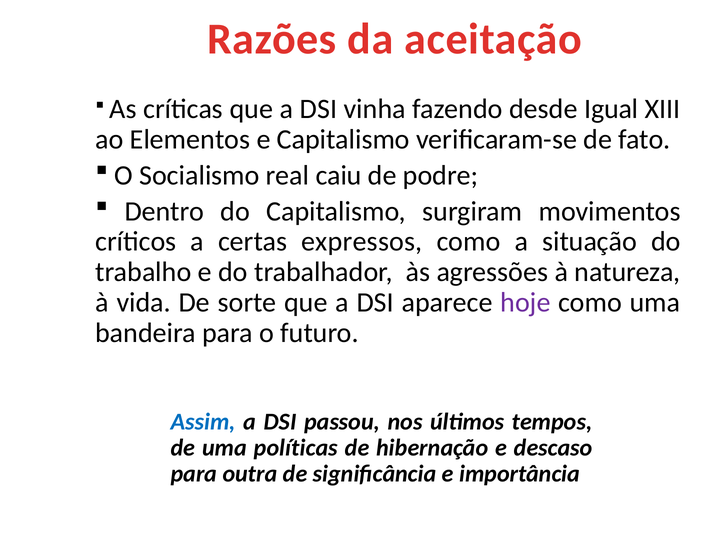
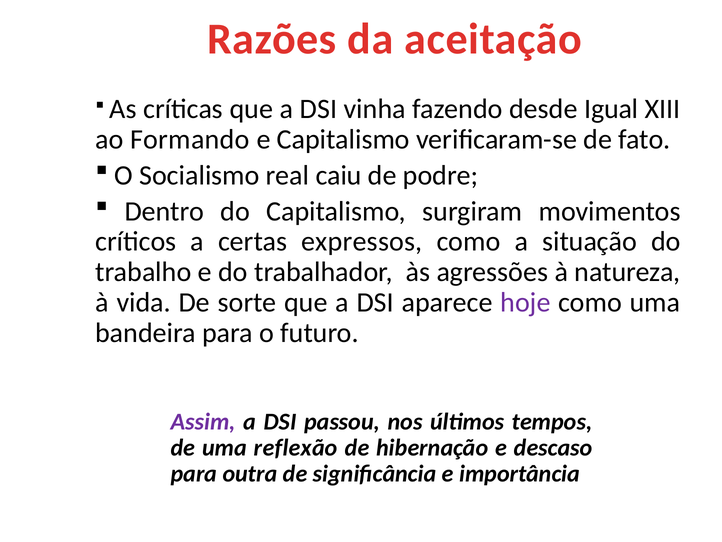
Elementos: Elementos -> Formando (190, 139)
Assim colour: blue -> purple (203, 422)
políticas: políticas -> reflexão (296, 448)
